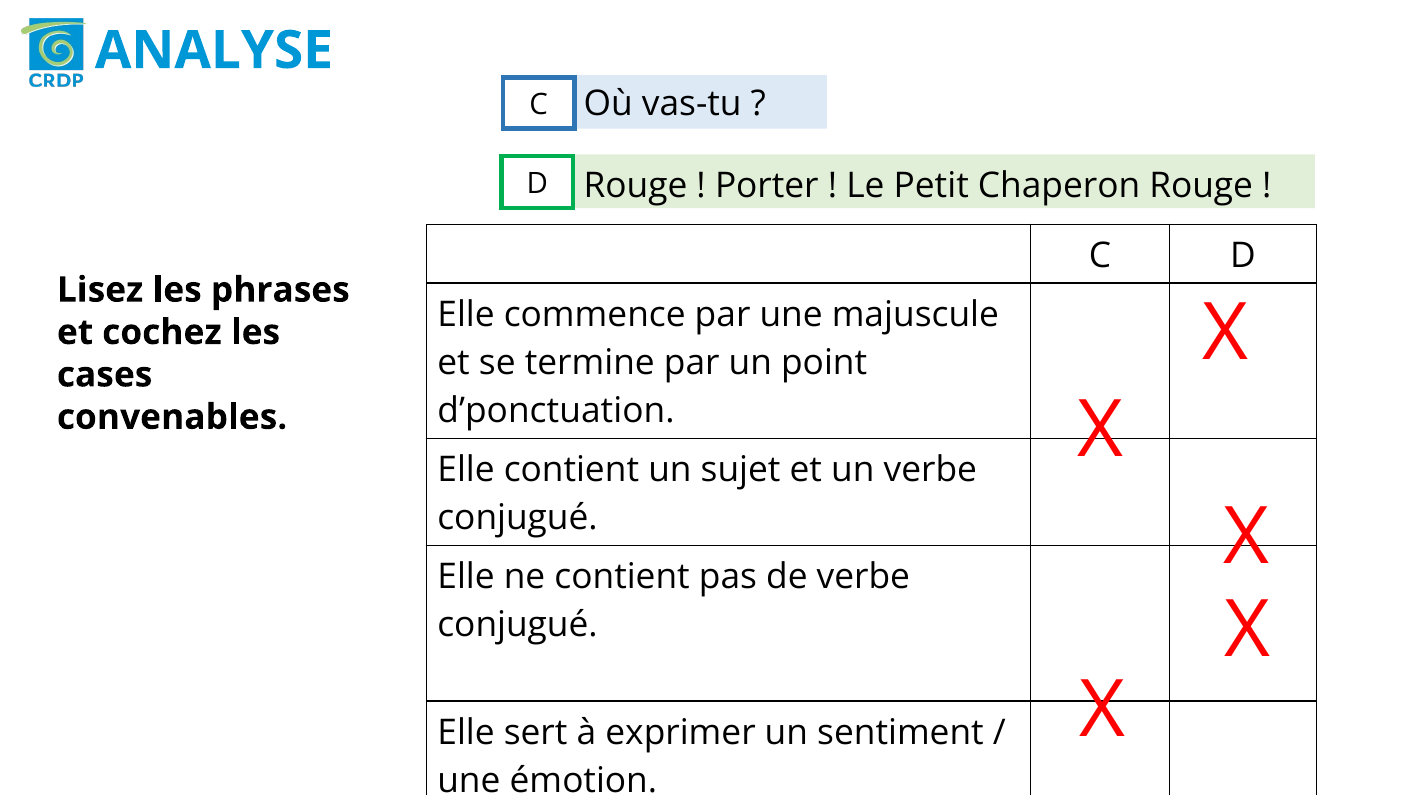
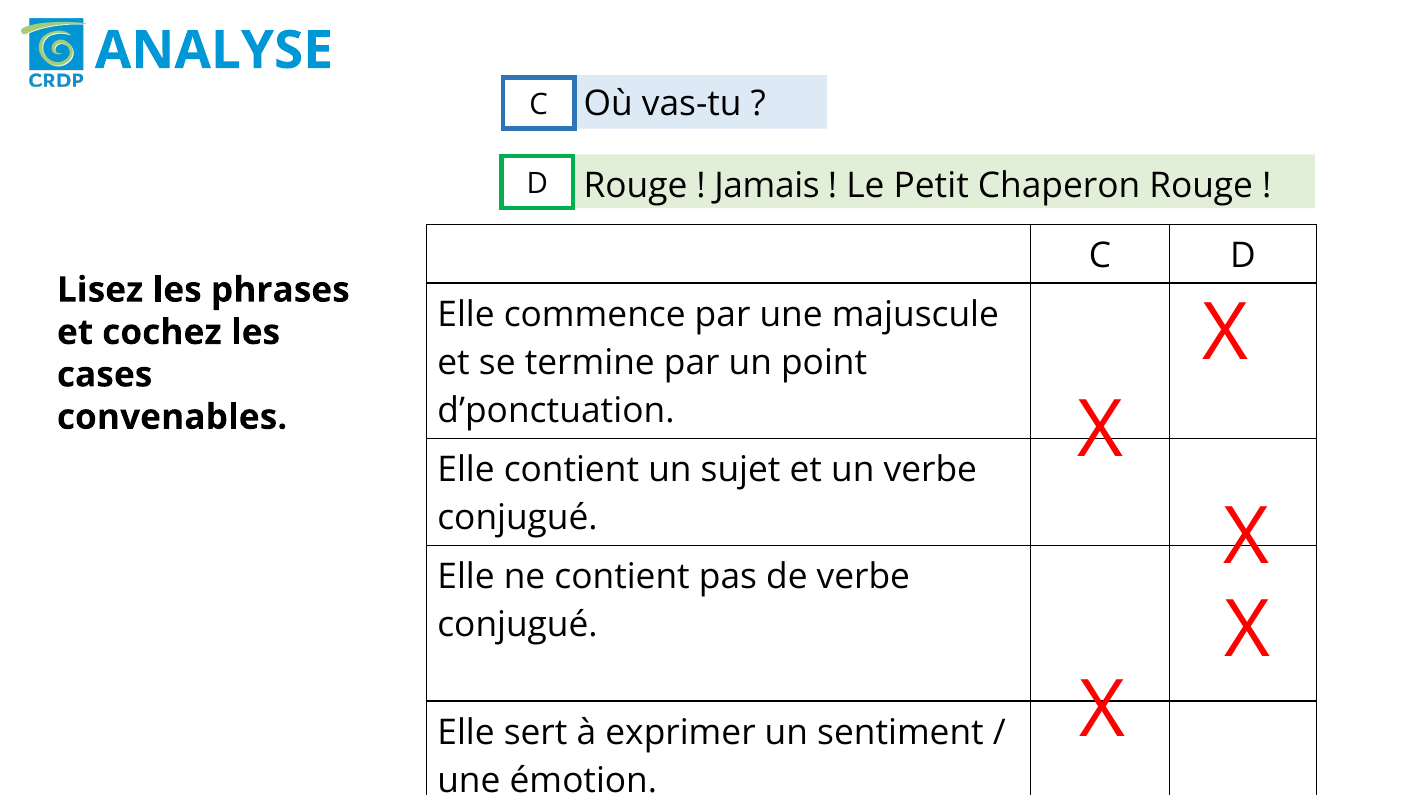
Porter: Porter -> Jamais (767, 186)
